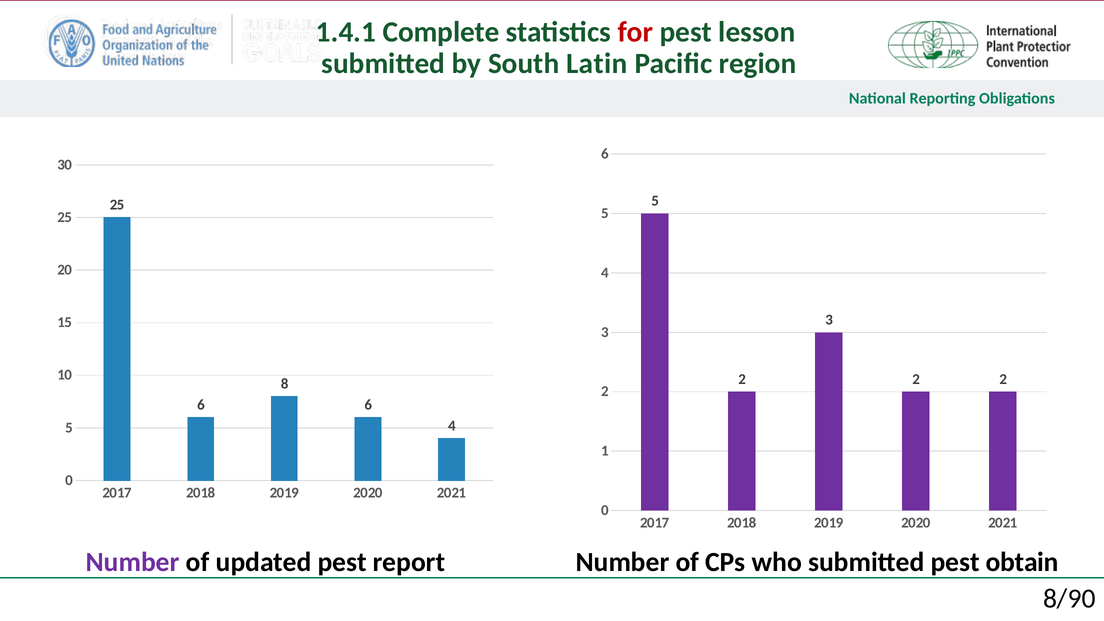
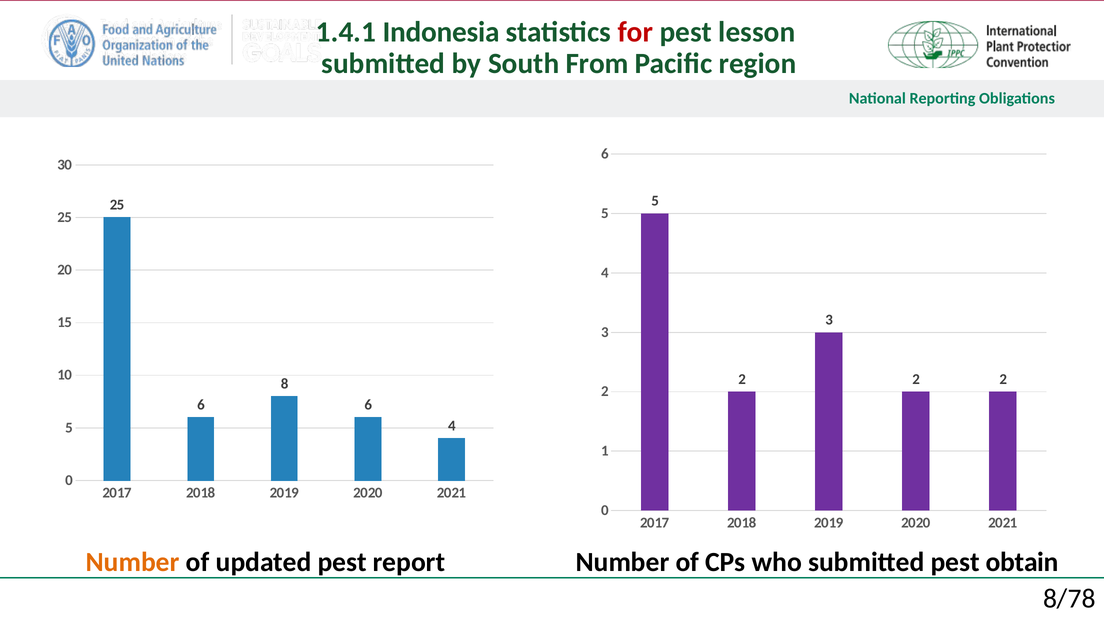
Complete: Complete -> Indonesia (441, 32)
Latin: Latin -> From (597, 64)
Number colour: purple -> orange (133, 562)
8/90: 8/90 -> 8/78 (1069, 599)
